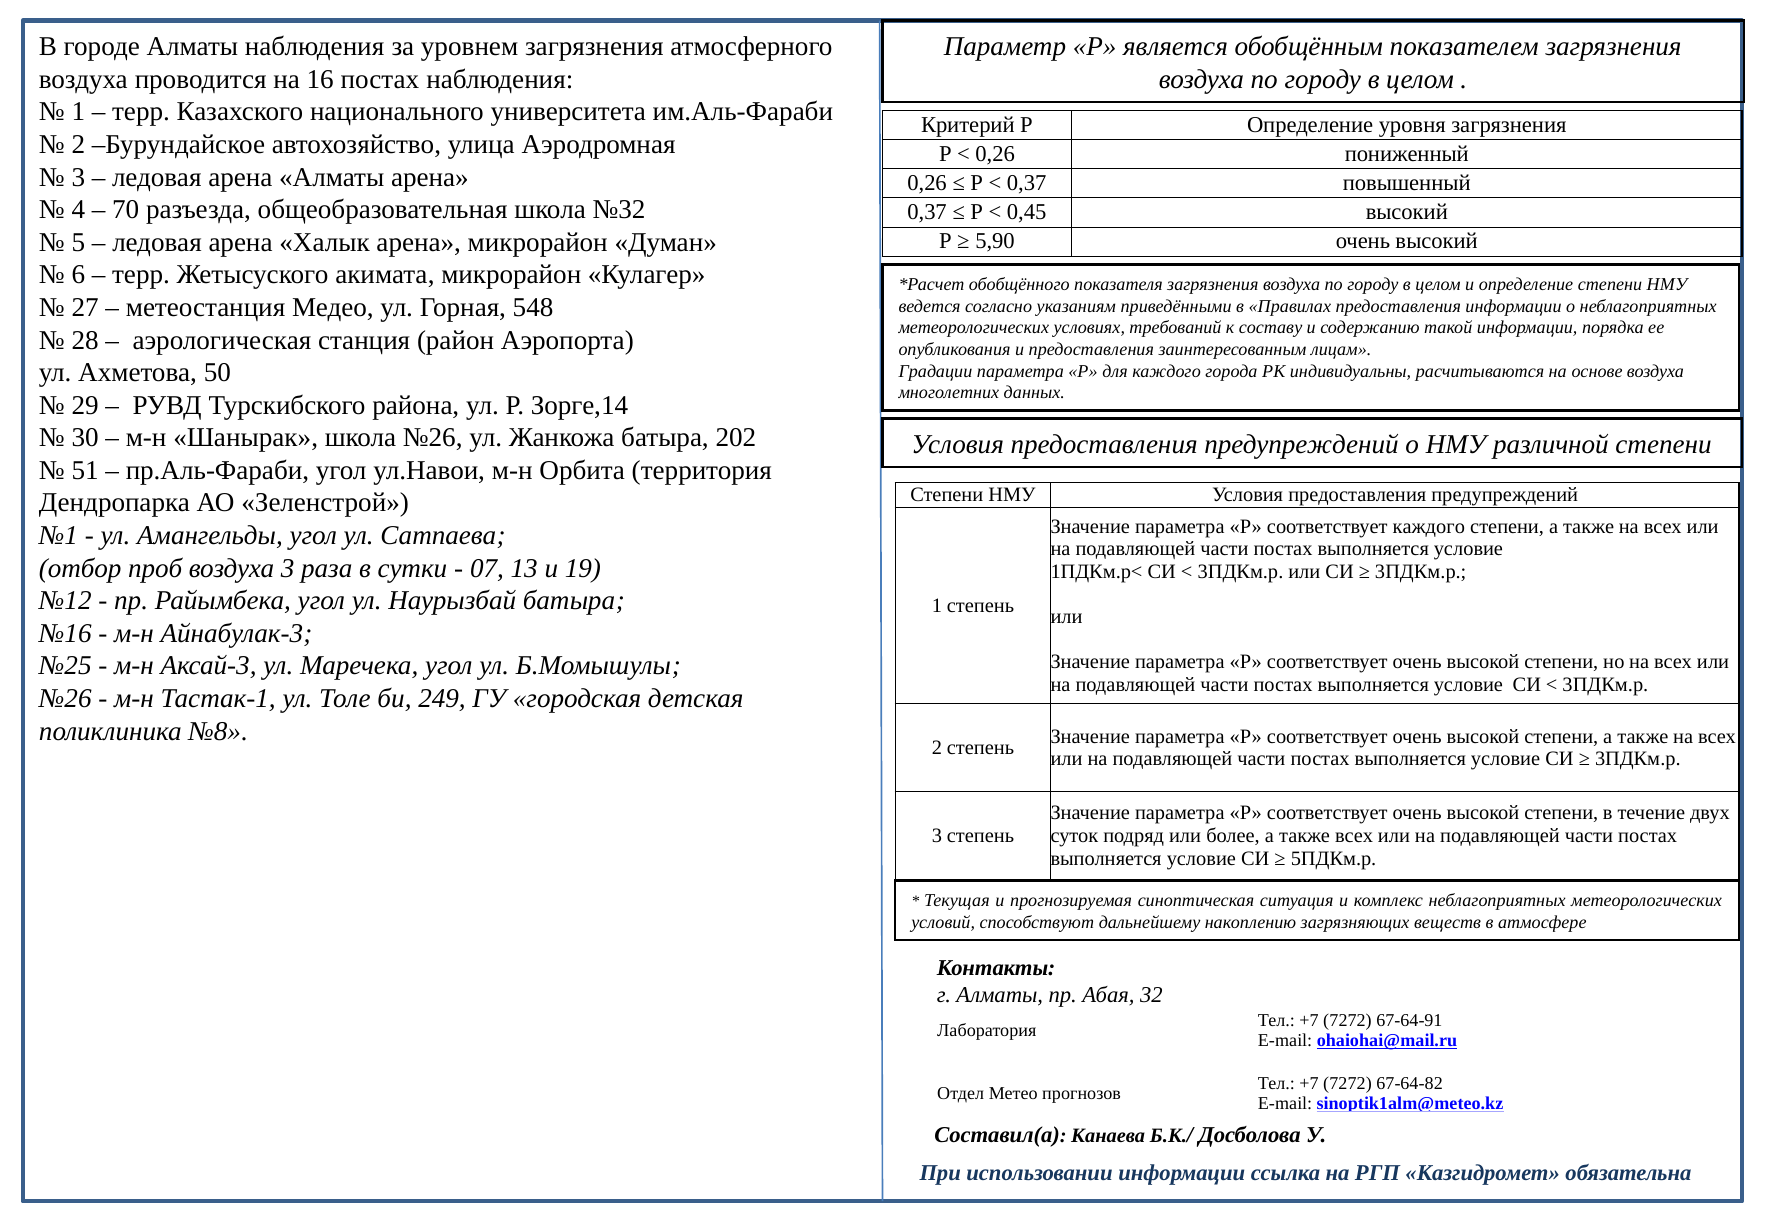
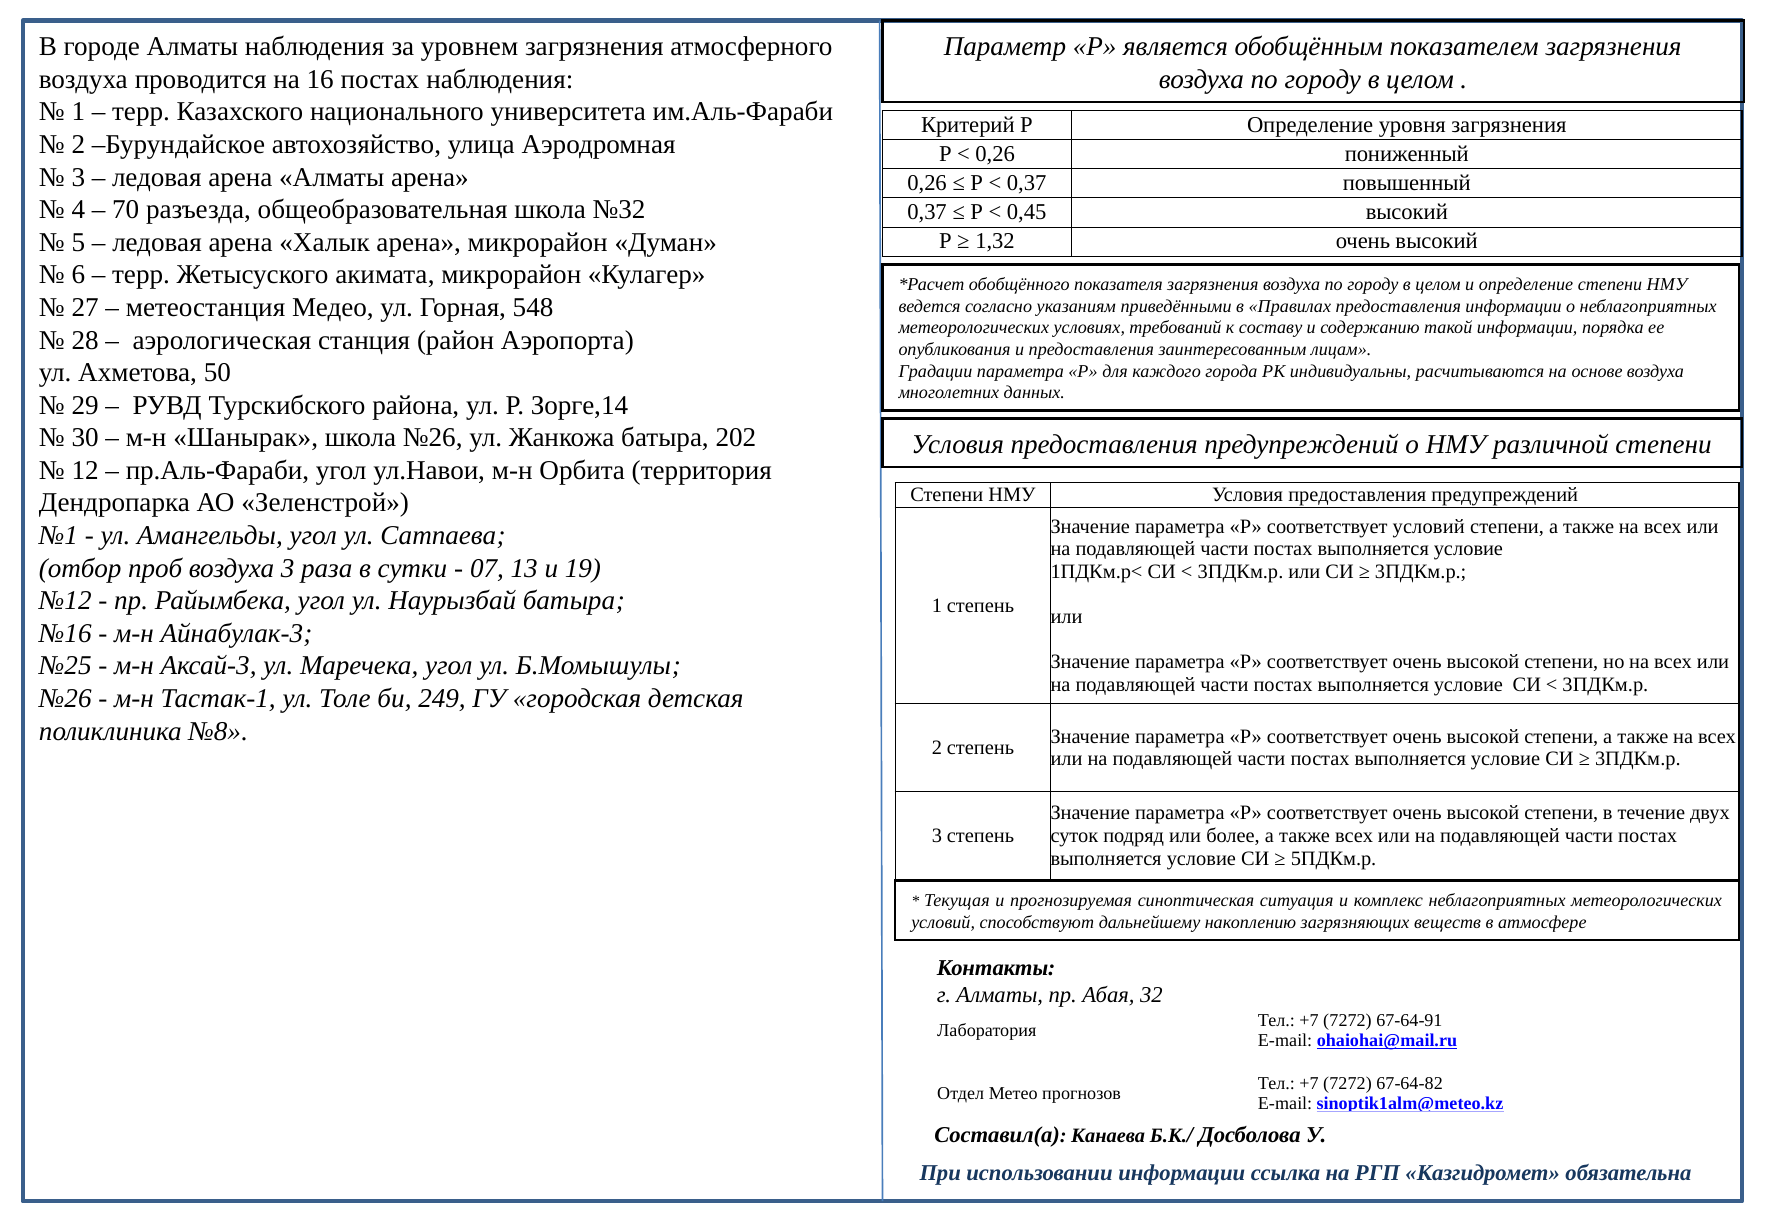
5,90: 5,90 -> 1,32 (995, 241)
51: 51 -> 12 (85, 470)
соответствует каждого: каждого -> условий (1429, 526)
